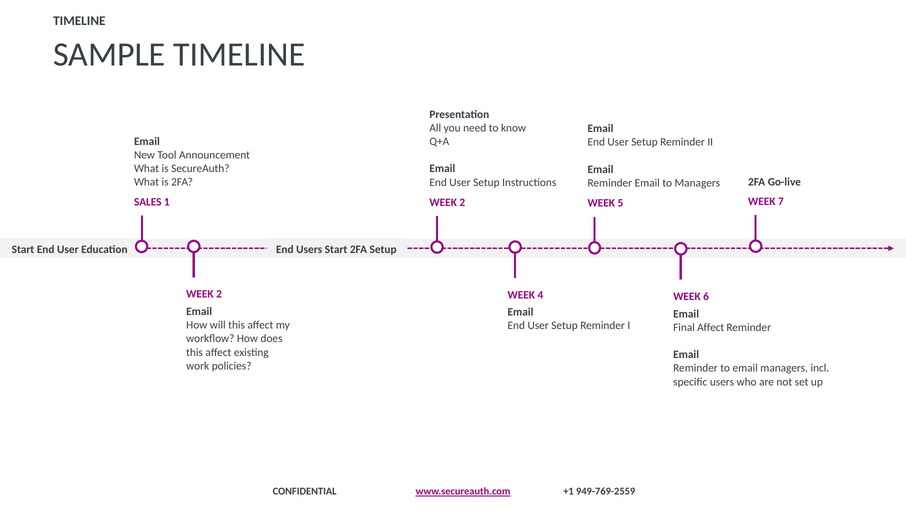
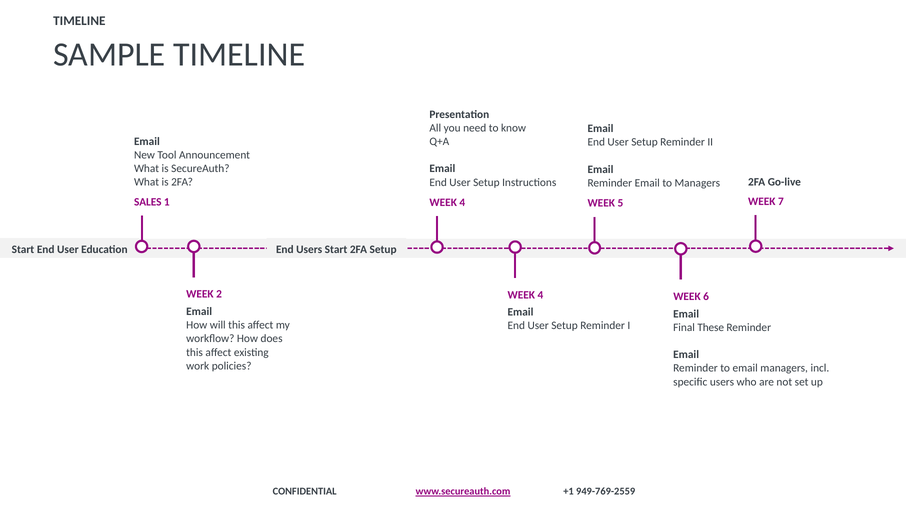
2: 2 -> 4 (462, 202)
Final Affect: Affect -> These (711, 327)
